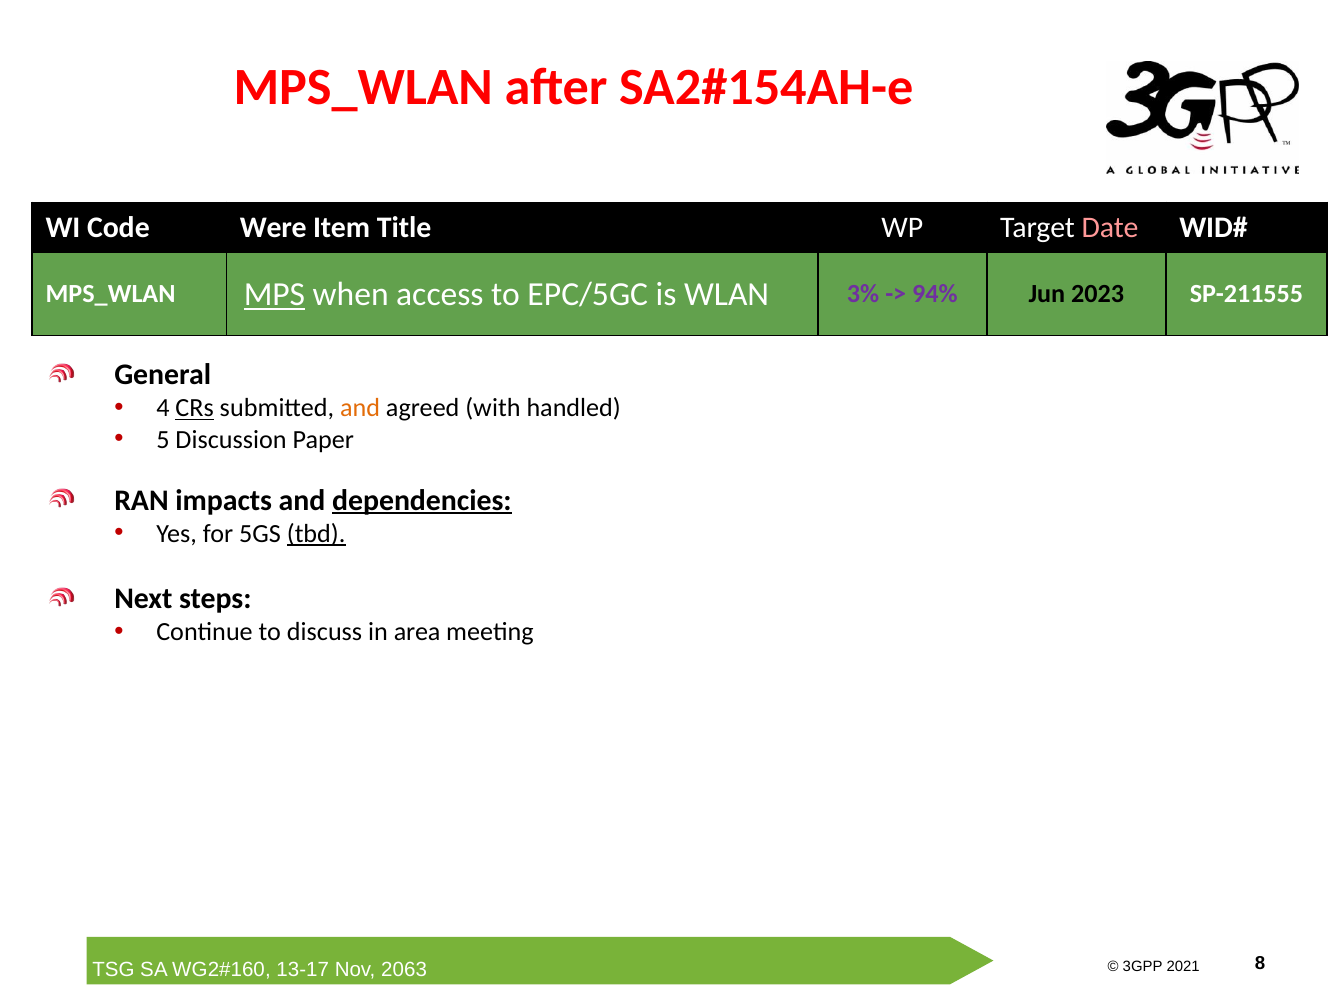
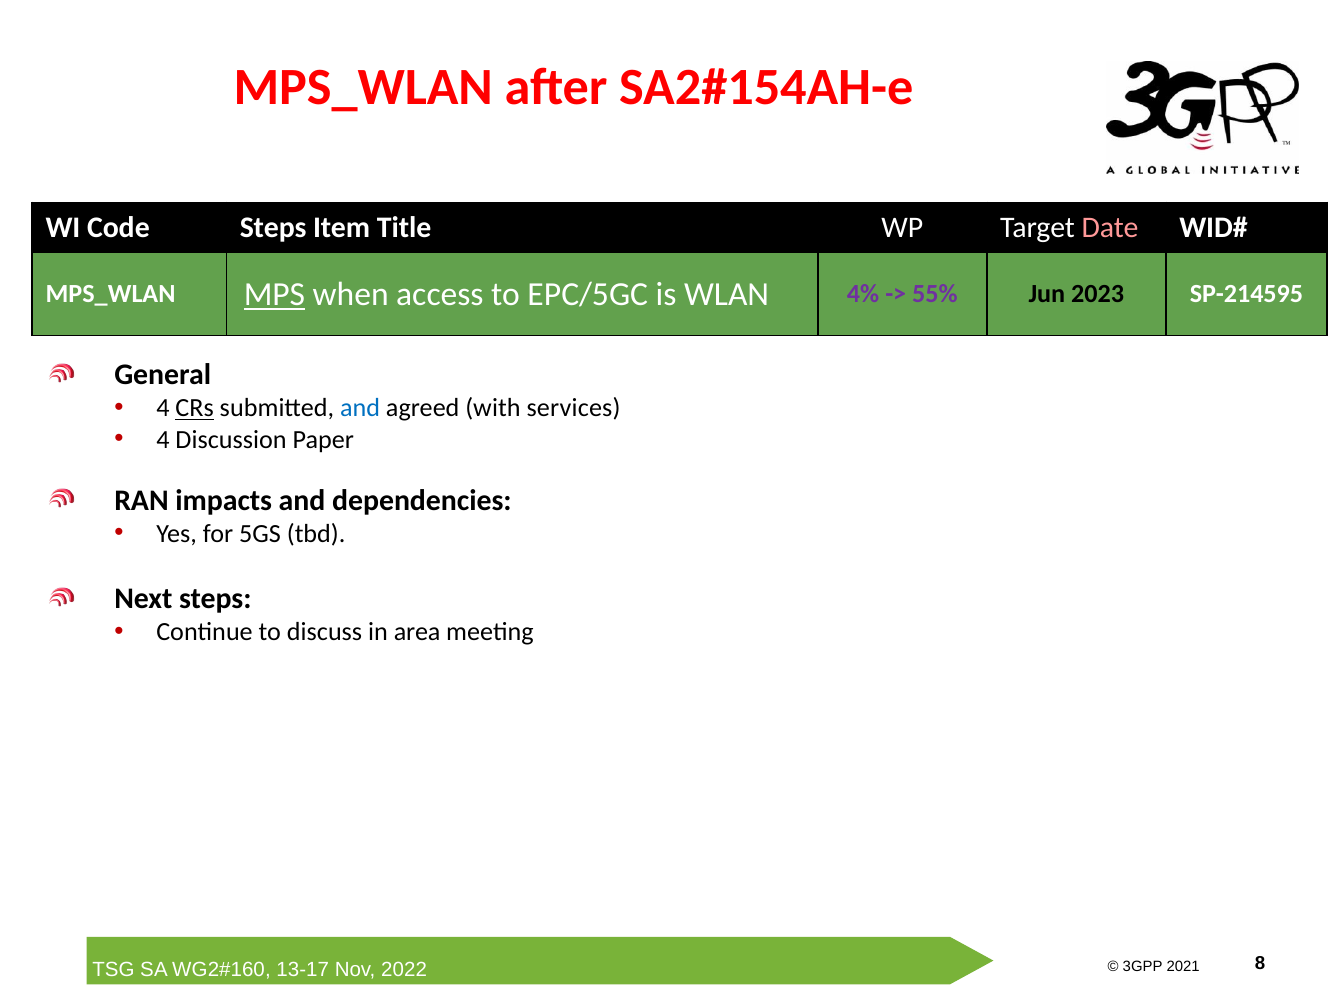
Code Were: Were -> Steps (273, 228)
3%: 3% -> 4% (863, 294)
94%: 94% -> 55% (935, 294)
SP-211555: SP-211555 -> SP-214595 (1246, 294)
and colour: orange -> blue (360, 408)
handled: handled -> services (574, 408)
5: 5 -> 4 (163, 440)
dependencies underline: present -> none (422, 500)
tbd underline: present -> none (316, 534)
2063: 2063 -> 2022 (404, 970)
